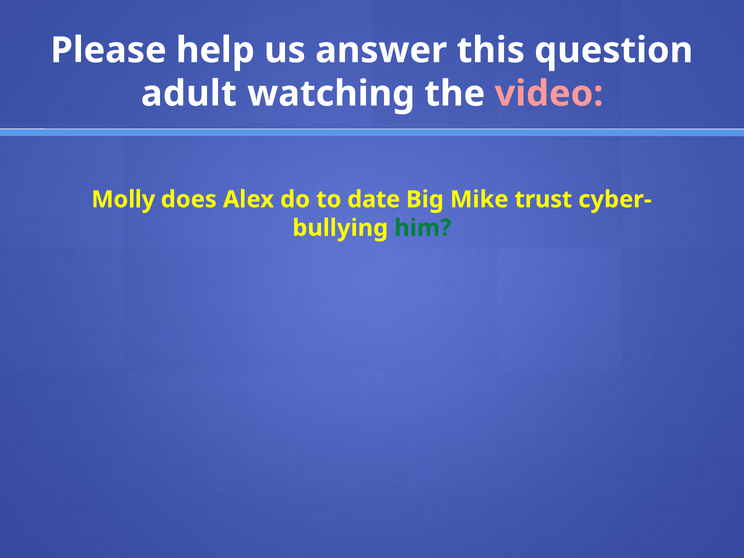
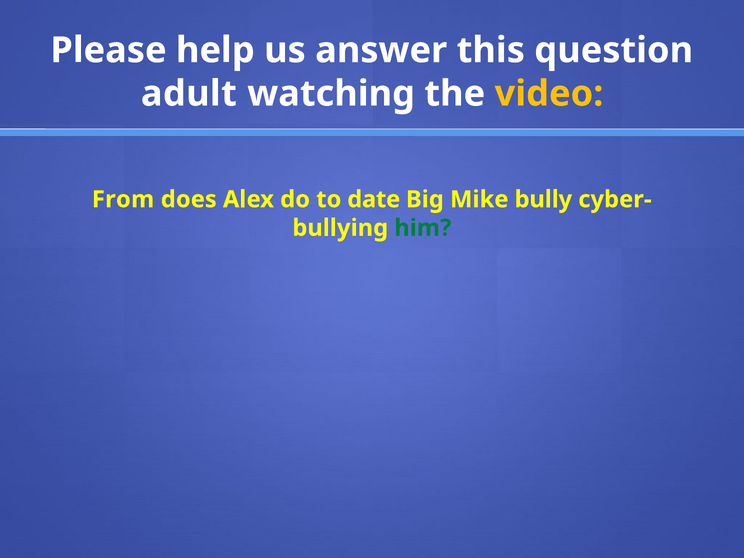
video colour: pink -> yellow (549, 94)
Molly: Molly -> From (123, 199)
trust: trust -> bully (543, 199)
